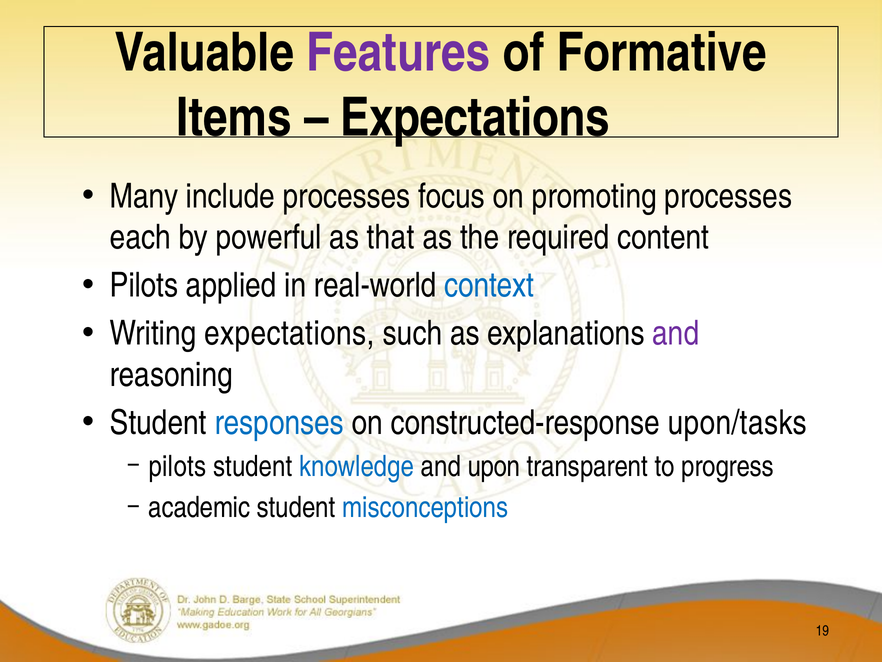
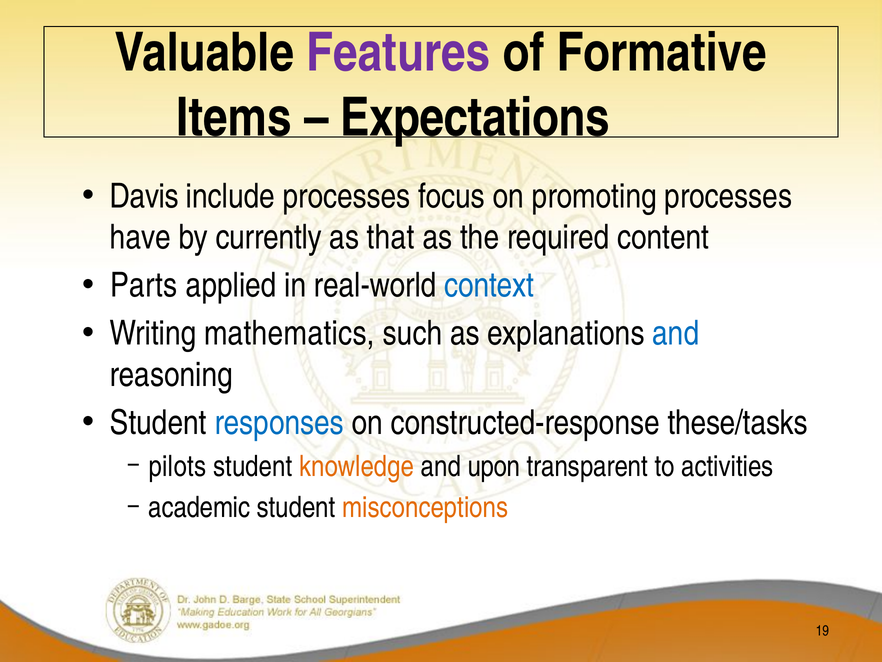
Many: Many -> Davis (144, 196)
each: each -> have (140, 237)
powerful: powerful -> currently (269, 237)
Pilots: Pilots -> Parts (144, 285)
Writing expectations: expectations -> mathematics (289, 333)
and colour: purple -> blue (676, 333)
upon/tasks: upon/tasks -> these/tasks (738, 422)
knowledge colour: blue -> orange (357, 466)
progress: progress -> activities (727, 466)
misconceptions colour: blue -> orange (425, 507)
